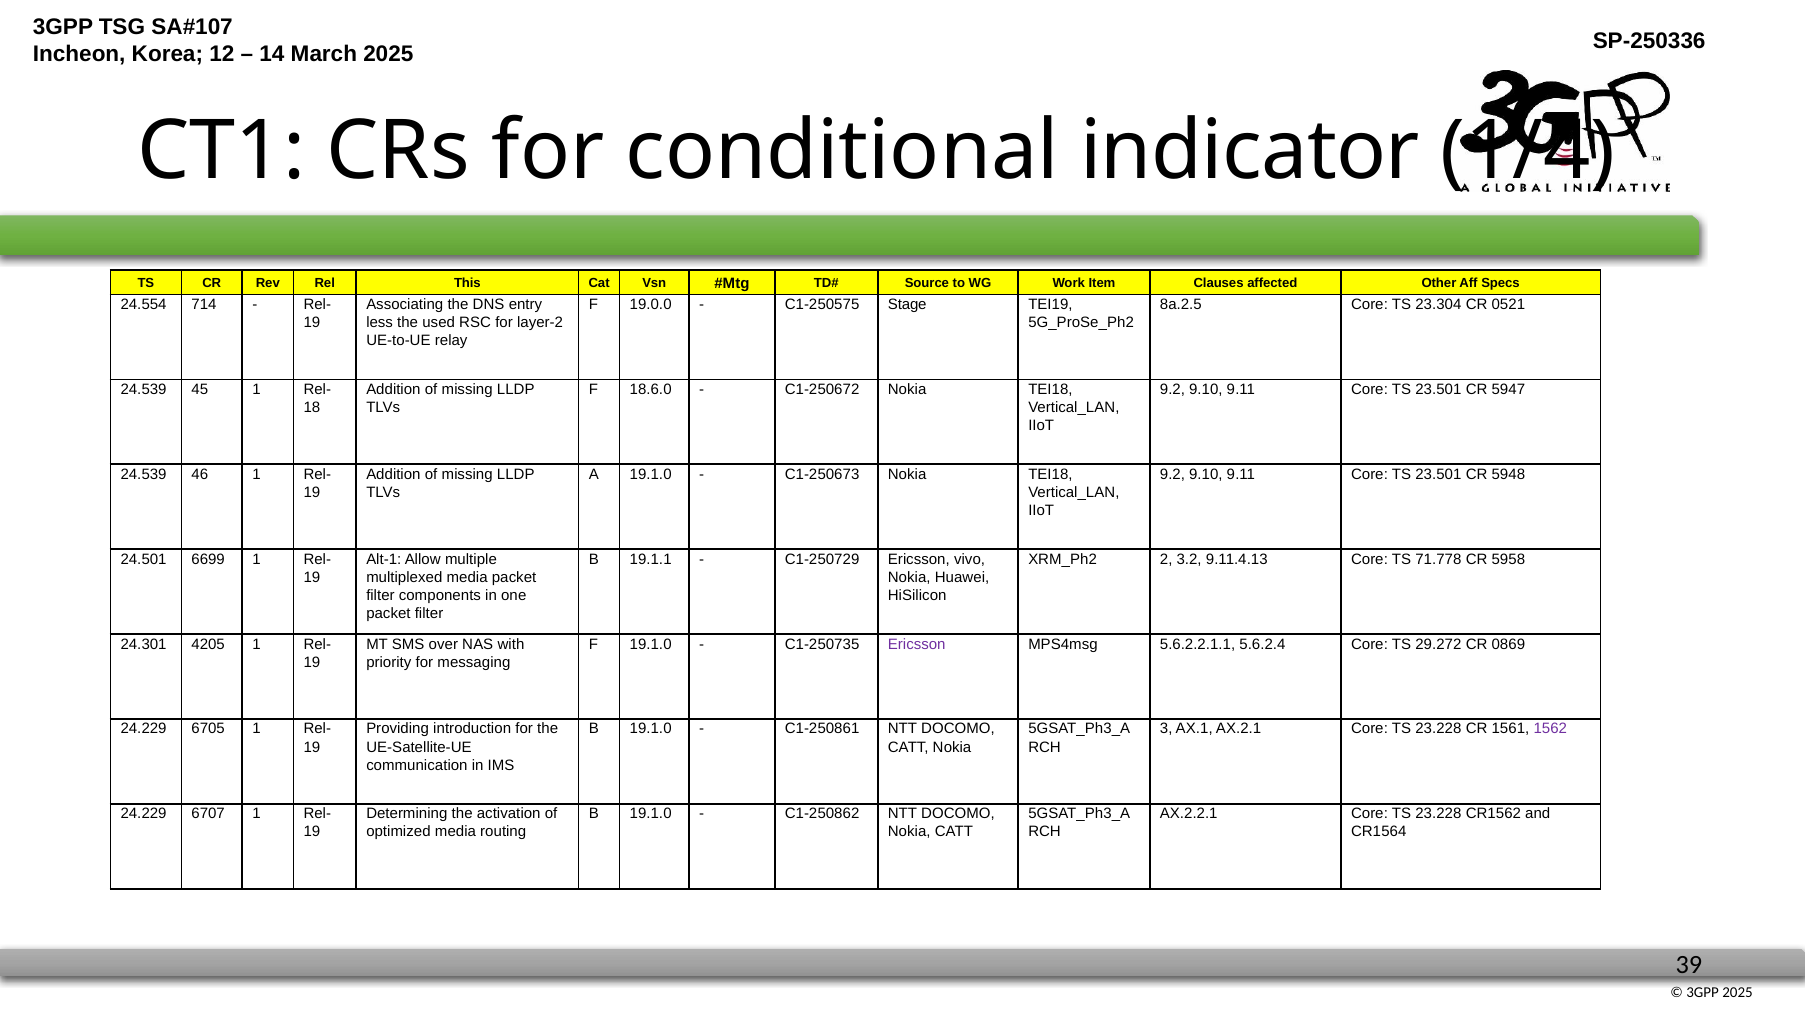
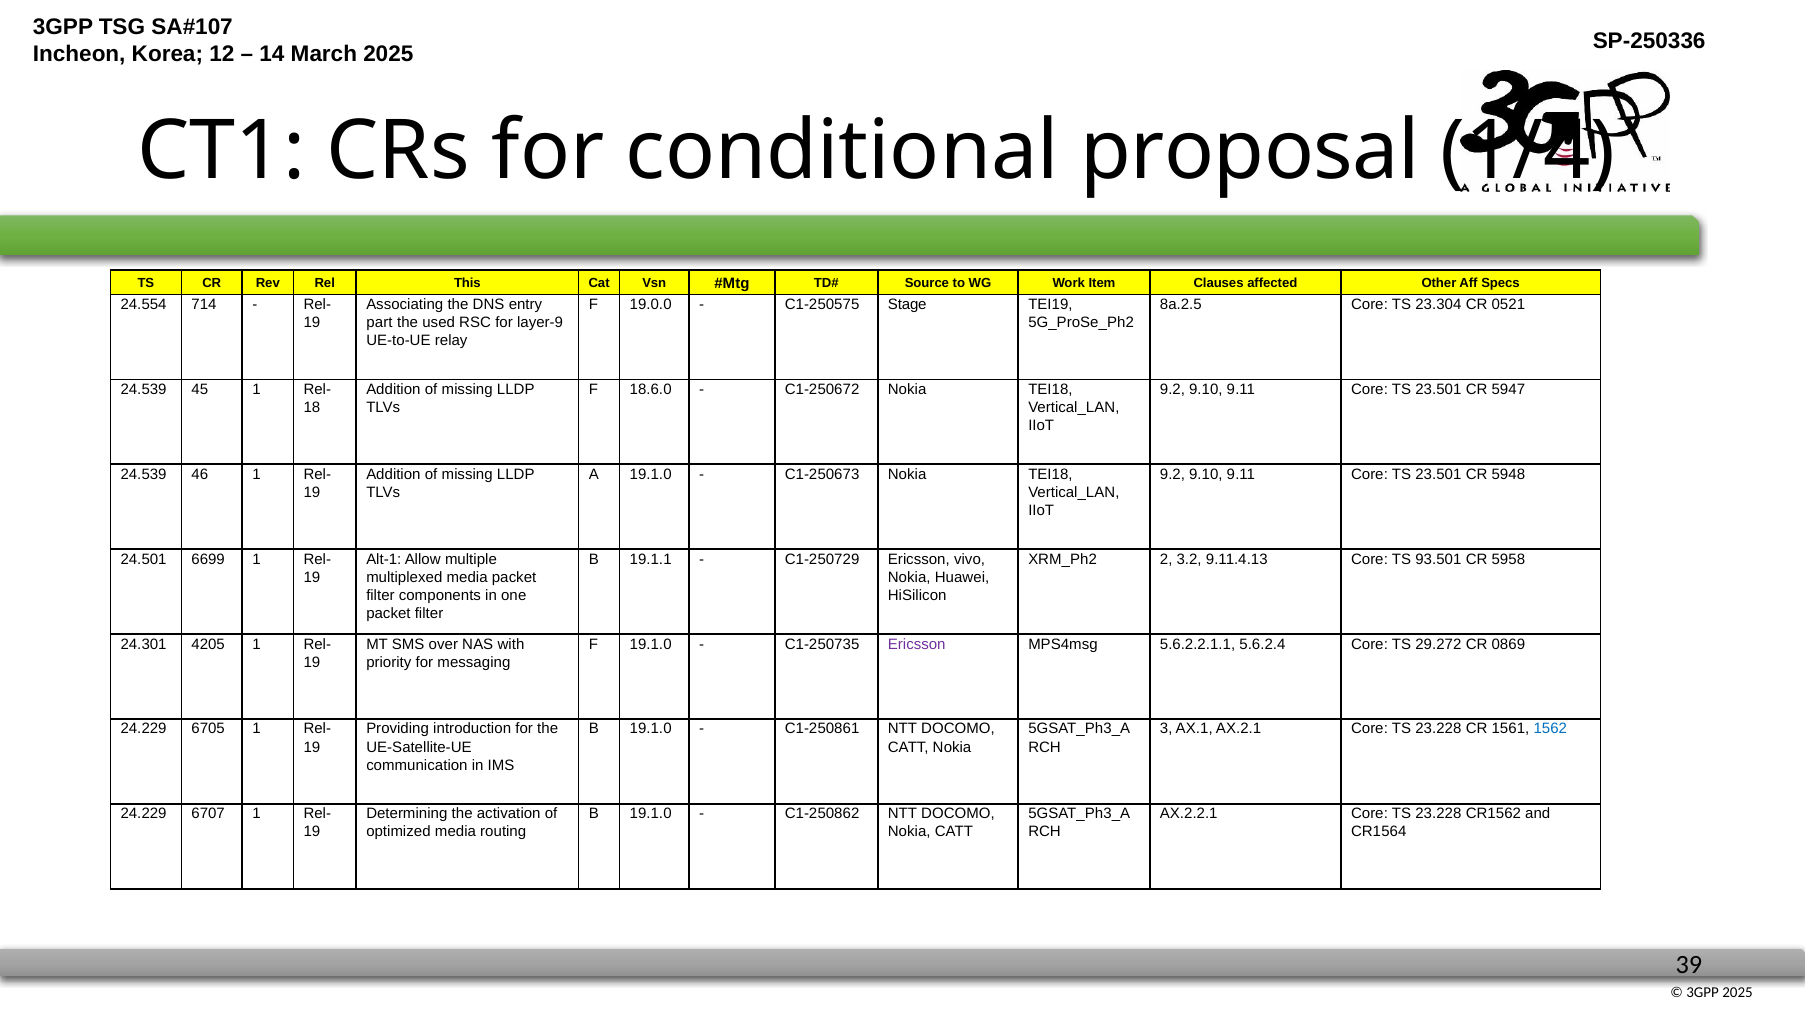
indicator: indicator -> proposal (1250, 152)
less: less -> part (379, 323)
layer-2: layer-2 -> layer-9 (540, 323)
71.778: 71.778 -> 93.501 (1438, 559)
1562 colour: purple -> blue (1550, 729)
